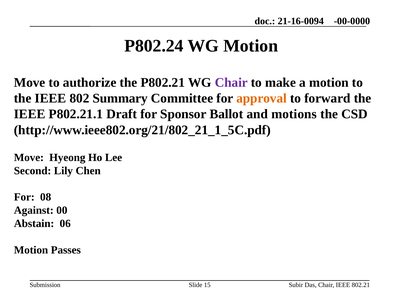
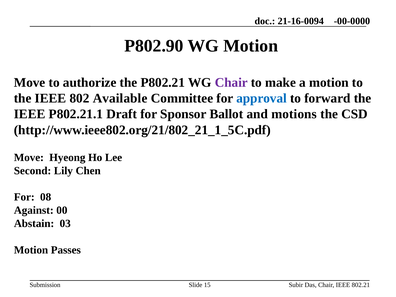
P802.24: P802.24 -> P802.90 (154, 46)
Summary: Summary -> Available (120, 98)
approval colour: orange -> blue (262, 98)
06: 06 -> 03 (65, 224)
